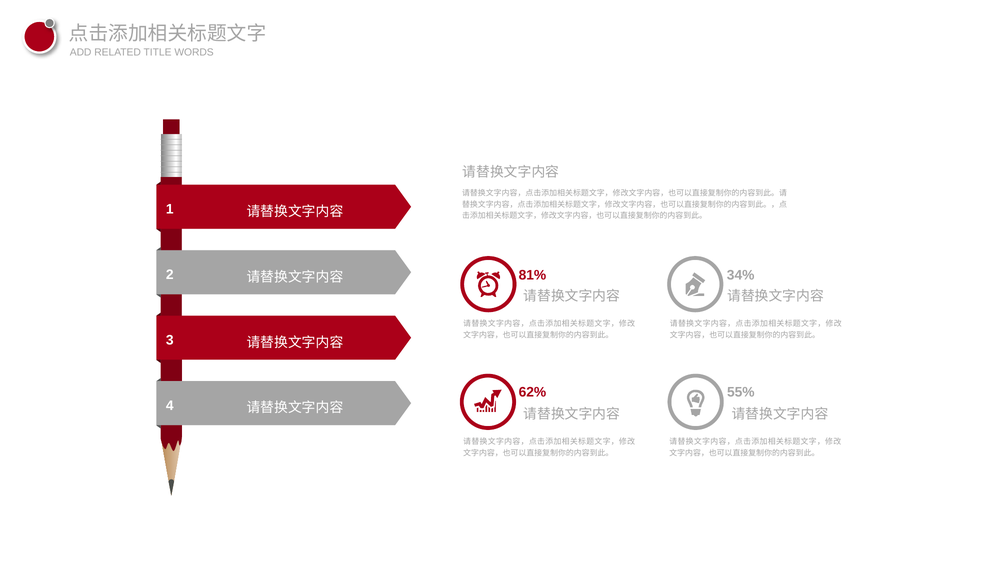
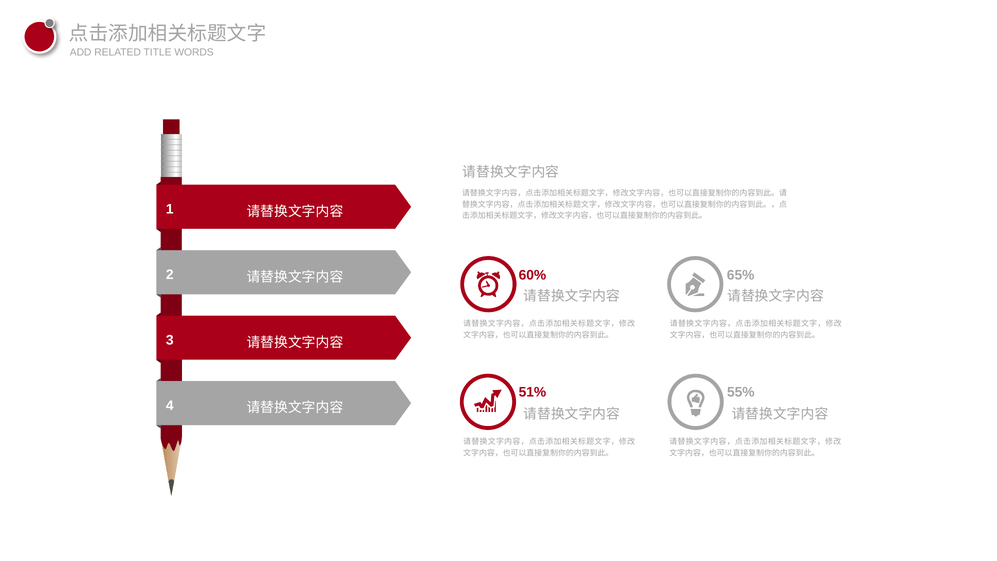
81%: 81% -> 60% (532, 275)
34%: 34% -> 65% (741, 275)
62%: 62% -> 51% (532, 392)
